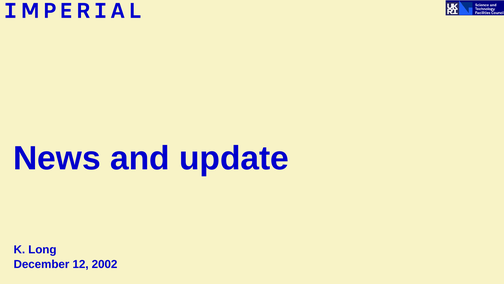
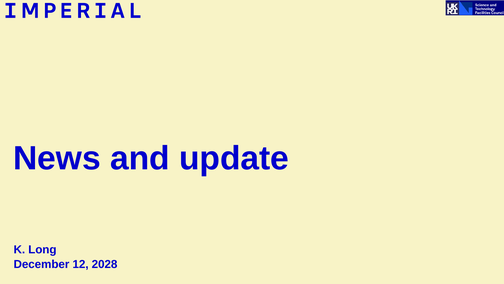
2002: 2002 -> 2028 (105, 264)
